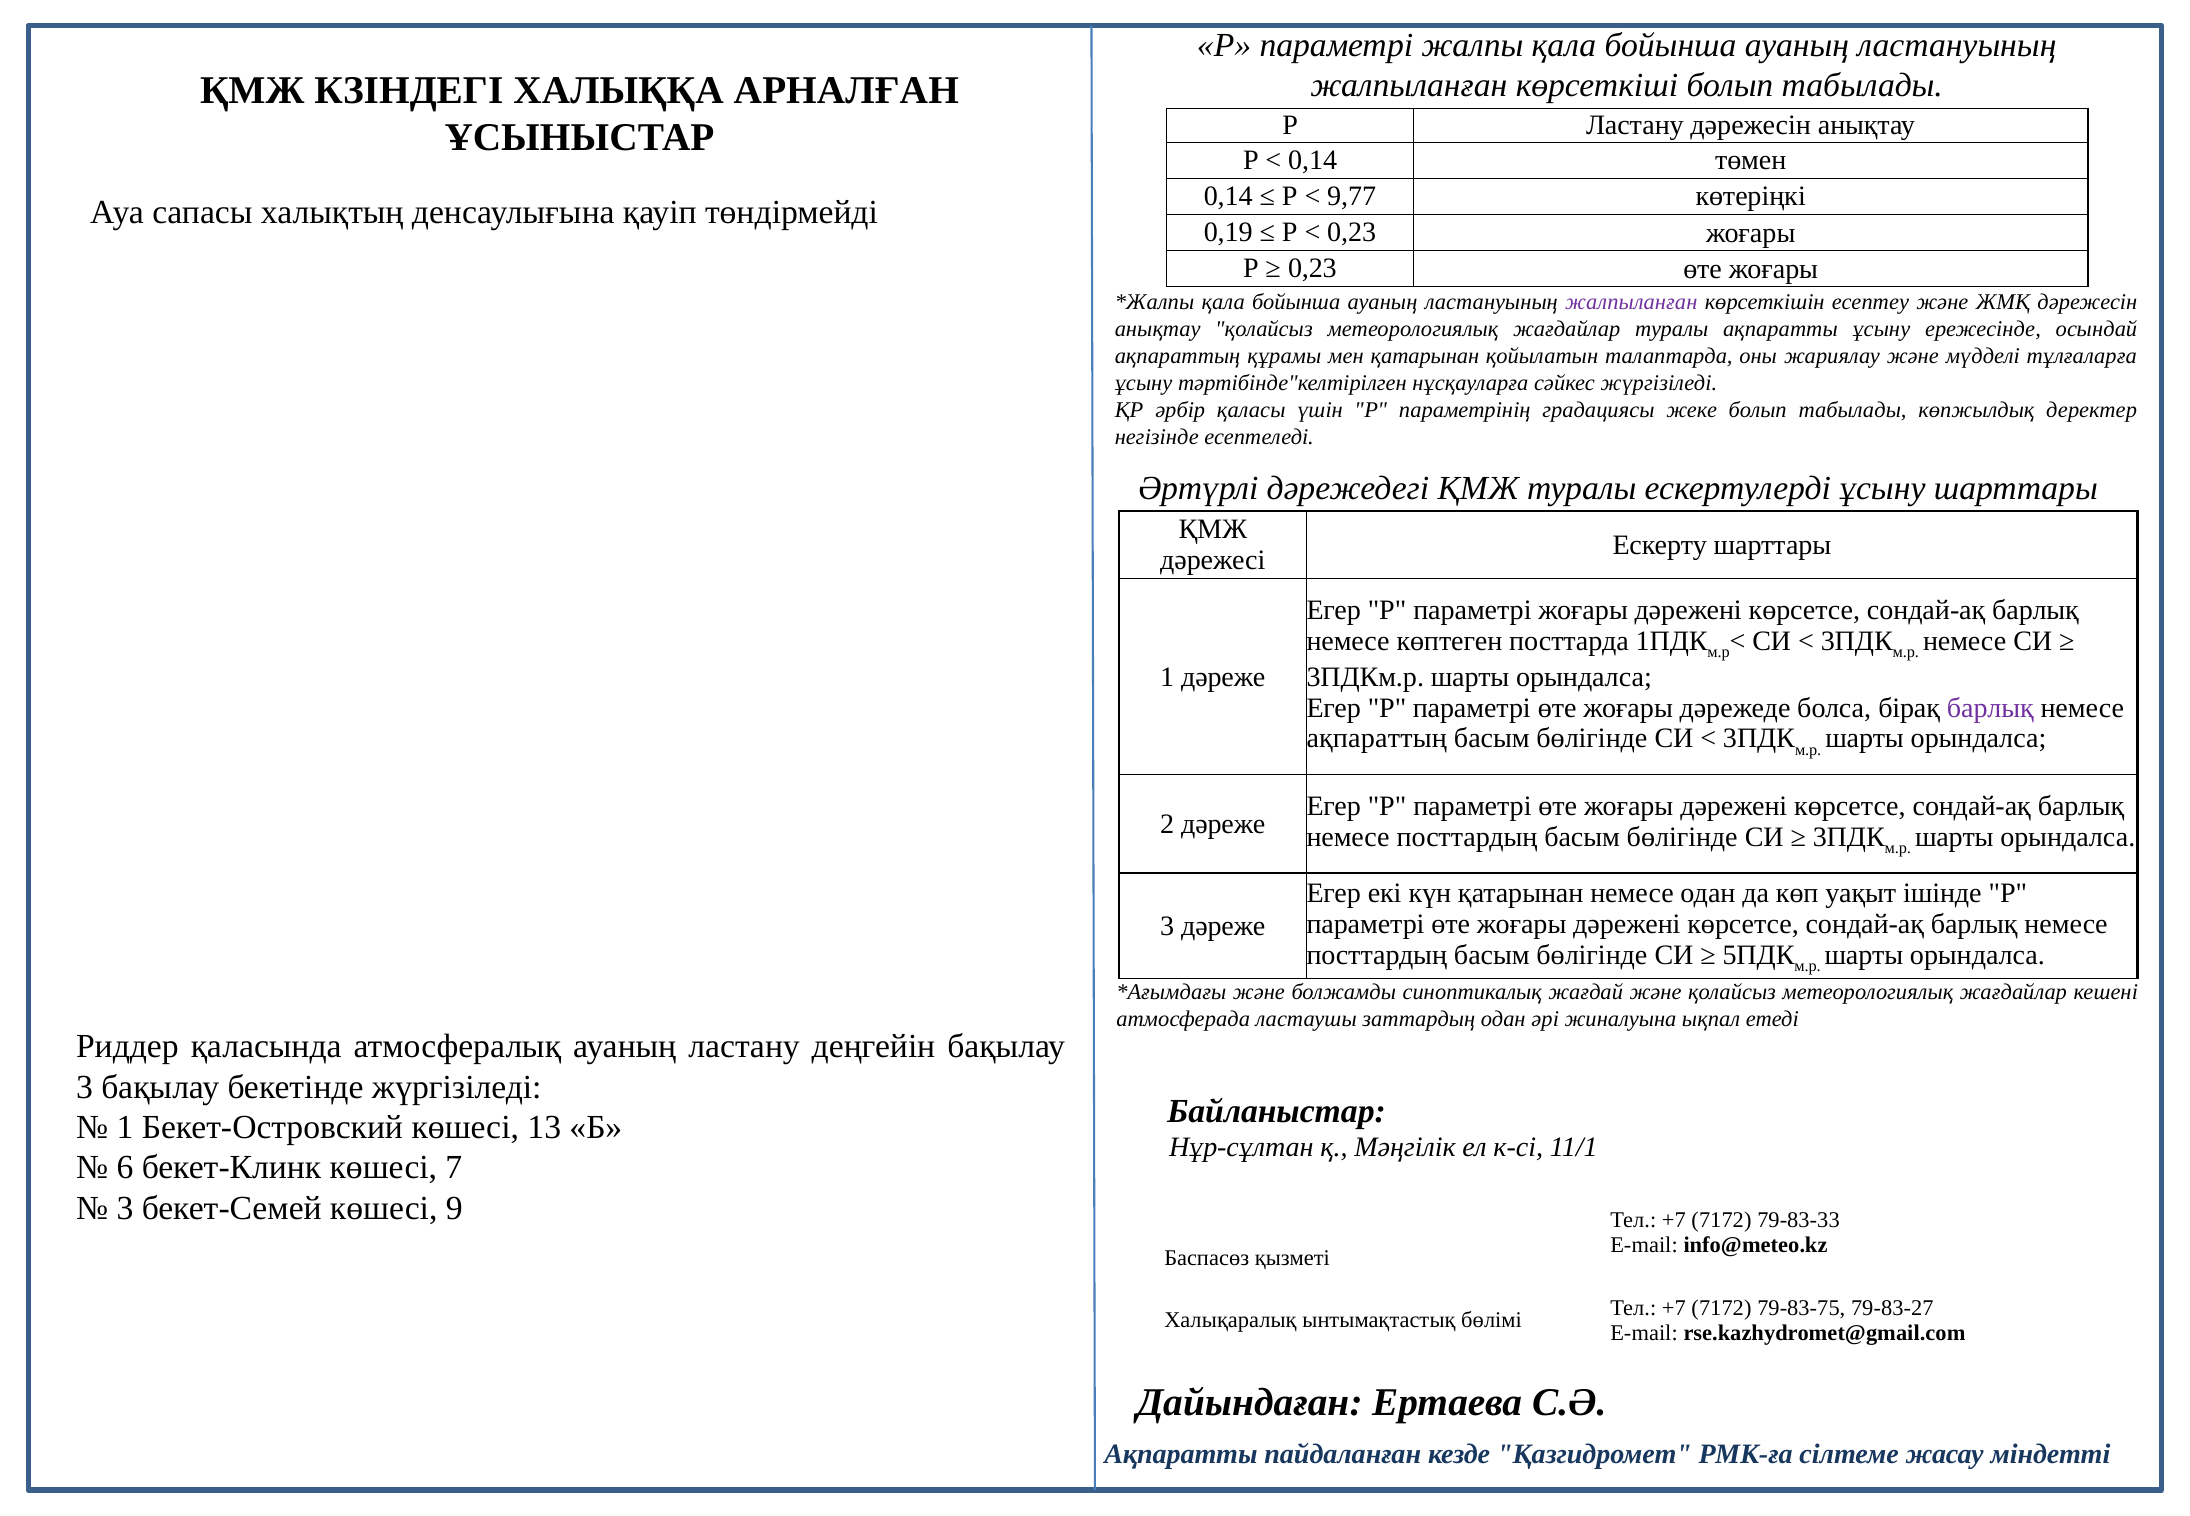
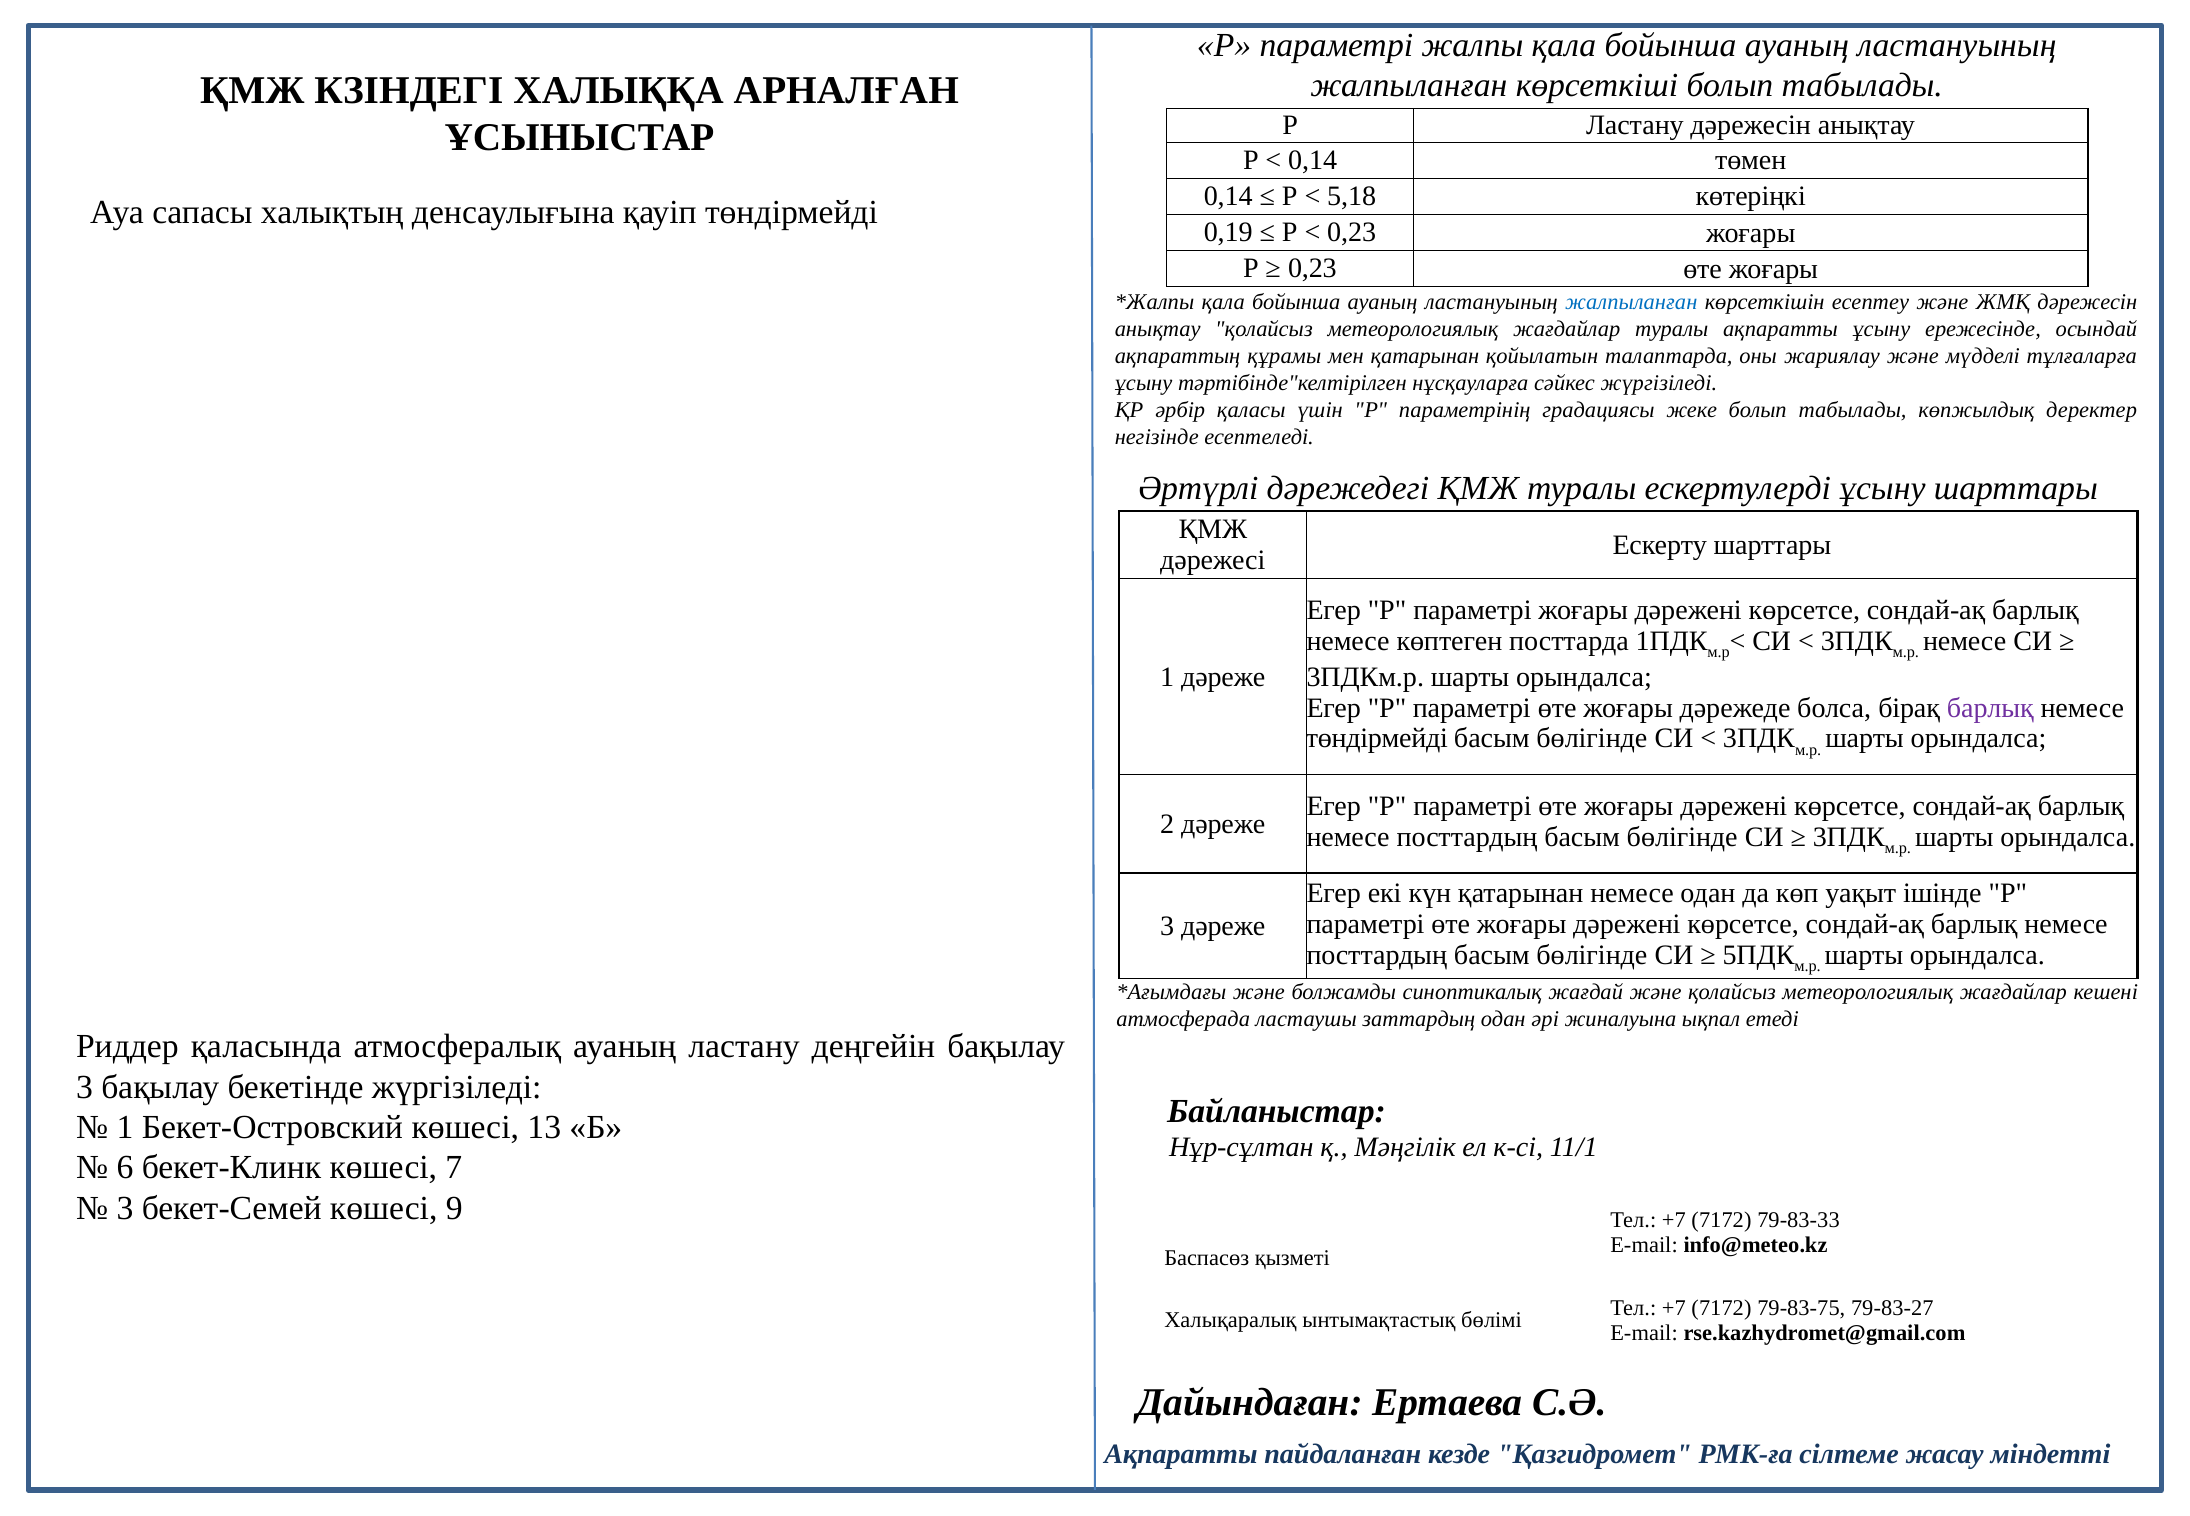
9,77: 9,77 -> 5,18 (1352, 196)
жалпыланған colour: purple -> blue (1631, 302)
ақпараттың: ақпараттың -> төндірмейді (1377, 739)
